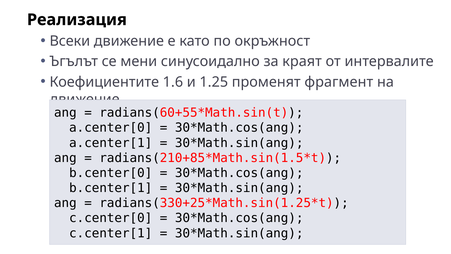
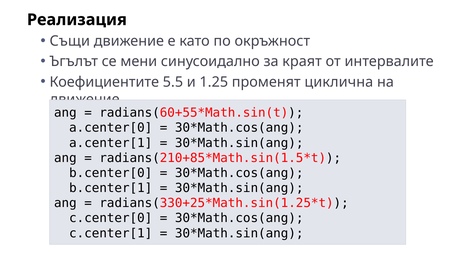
Всеки: Всеки -> Същи (70, 41)
1.6: 1.6 -> 5.5 (173, 82)
фрагмент: фрагмент -> циклична (339, 82)
